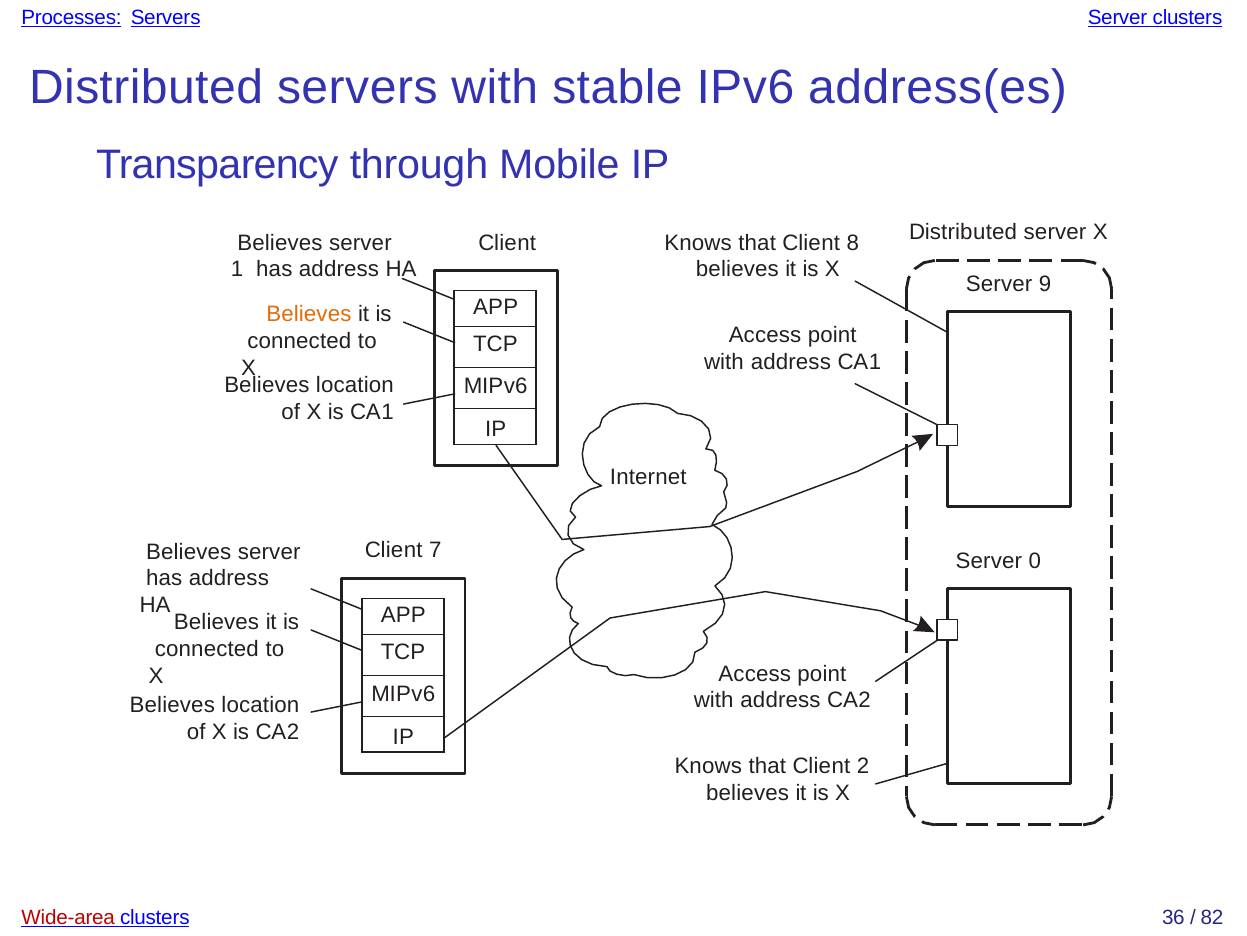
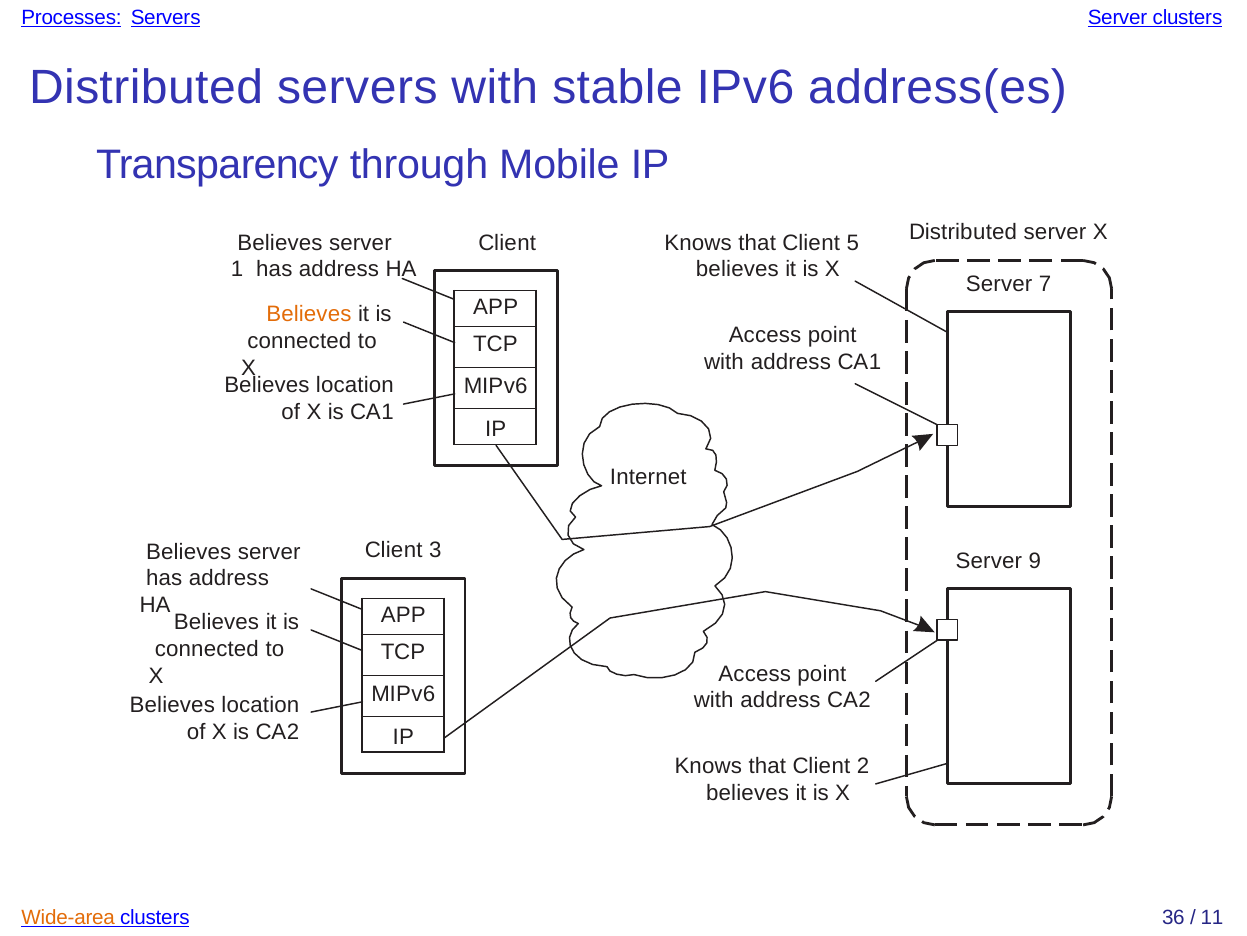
8: 8 -> 5 (853, 243)
9: 9 -> 7 (1045, 284)
7: 7 -> 3 (435, 551)
0: 0 -> 9 (1035, 561)
Wide-area colour: red -> orange (68, 917)
82: 82 -> 11 (1212, 917)
